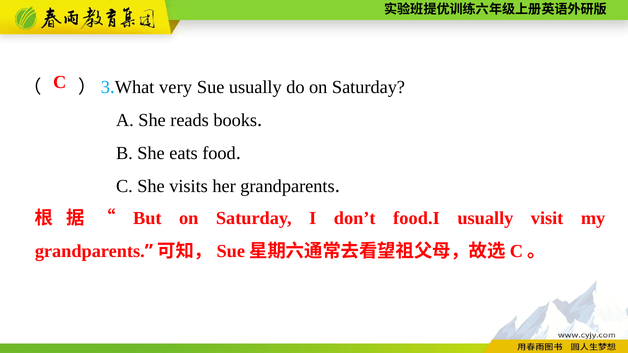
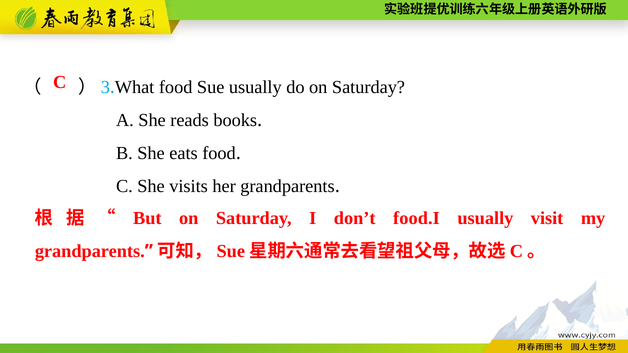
very: very -> food (176, 87)
